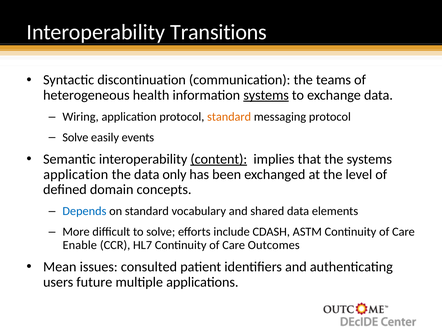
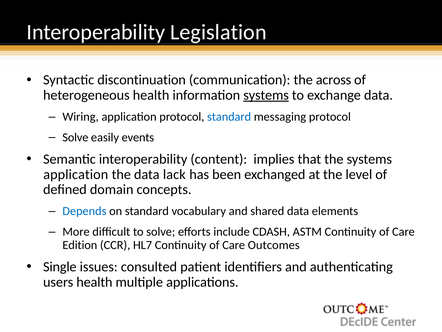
Transitions: Transitions -> Legislation (218, 32)
teams: teams -> across (334, 80)
standard colour: orange -> blue (229, 117)
content underline: present -> none (219, 159)
only: only -> lack (174, 174)
Enable: Enable -> Edition (80, 245)
Mean: Mean -> Single (60, 266)
users future: future -> health (94, 282)
